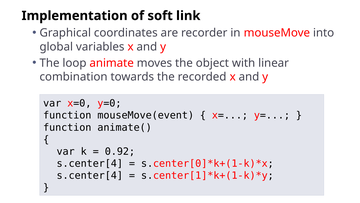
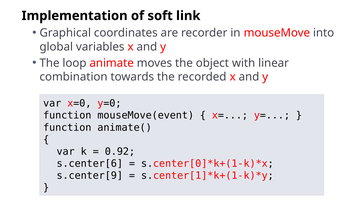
s.center[4: s.center[4 -> s.center[6 (90, 163)
s.center[4: s.center[4 -> s.center[9 (90, 175)
